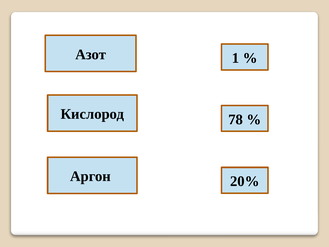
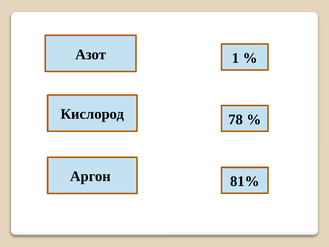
20%: 20% -> 81% (245, 181)
